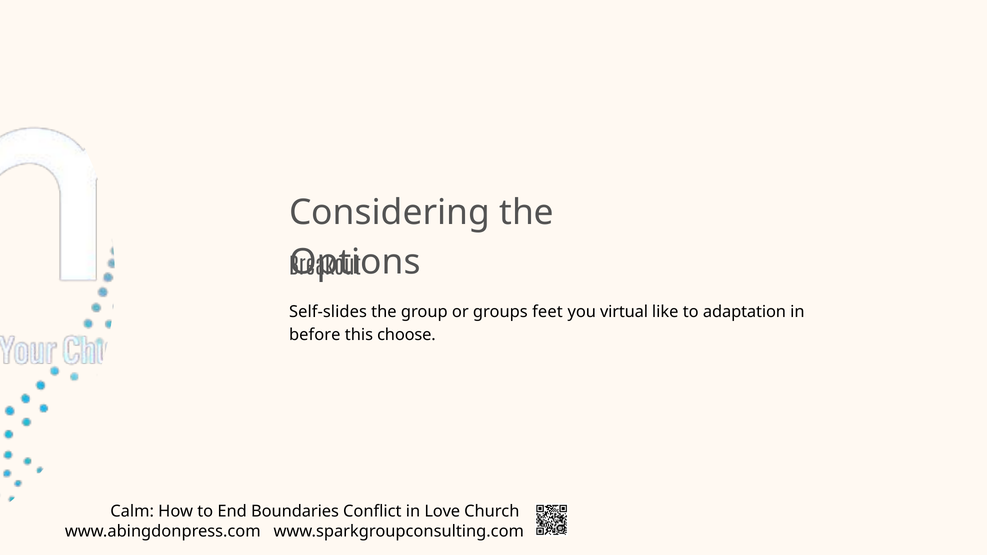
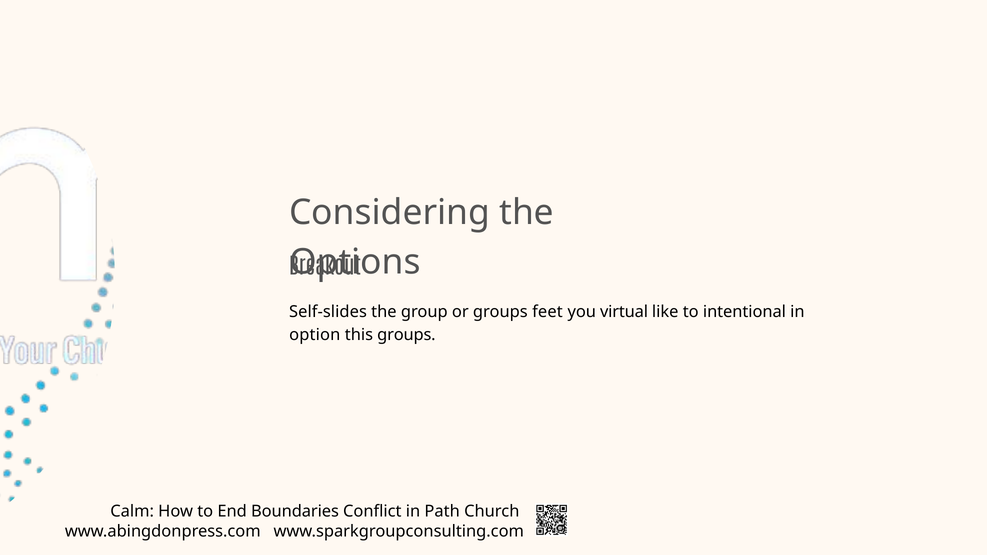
adaptation: adaptation -> intentional (744, 312)
before: before -> option (315, 335)
this choose: choose -> groups (406, 335)
Love: Love -> Path (442, 511)
